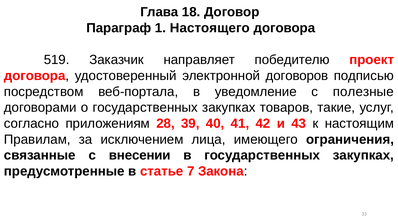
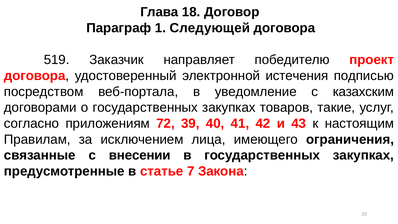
Настоящего: Настоящего -> Следующей (210, 28)
договоров: договоров -> истечения (297, 76)
полезные: полезные -> казахским (363, 92)
28: 28 -> 72 (165, 123)
